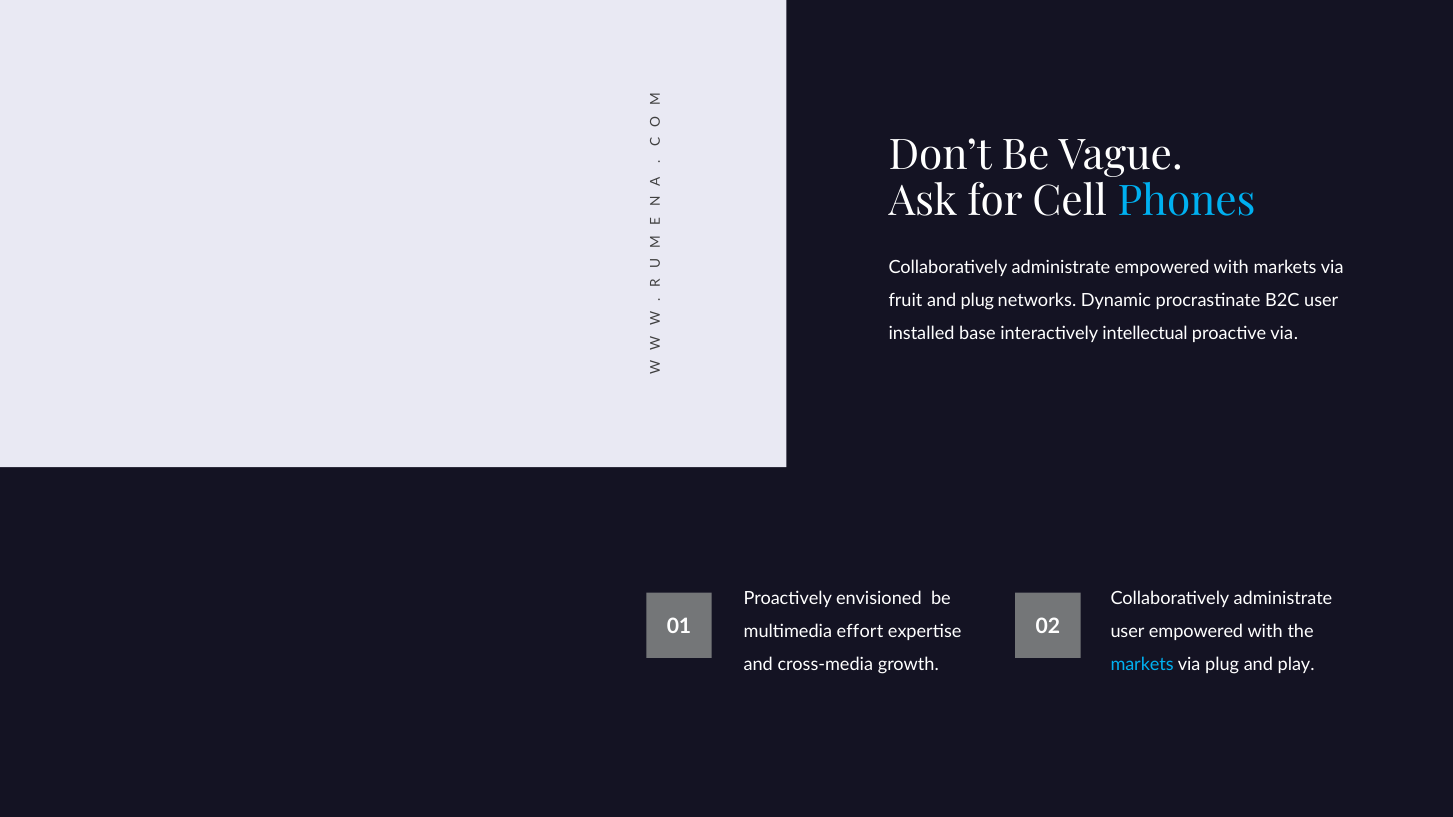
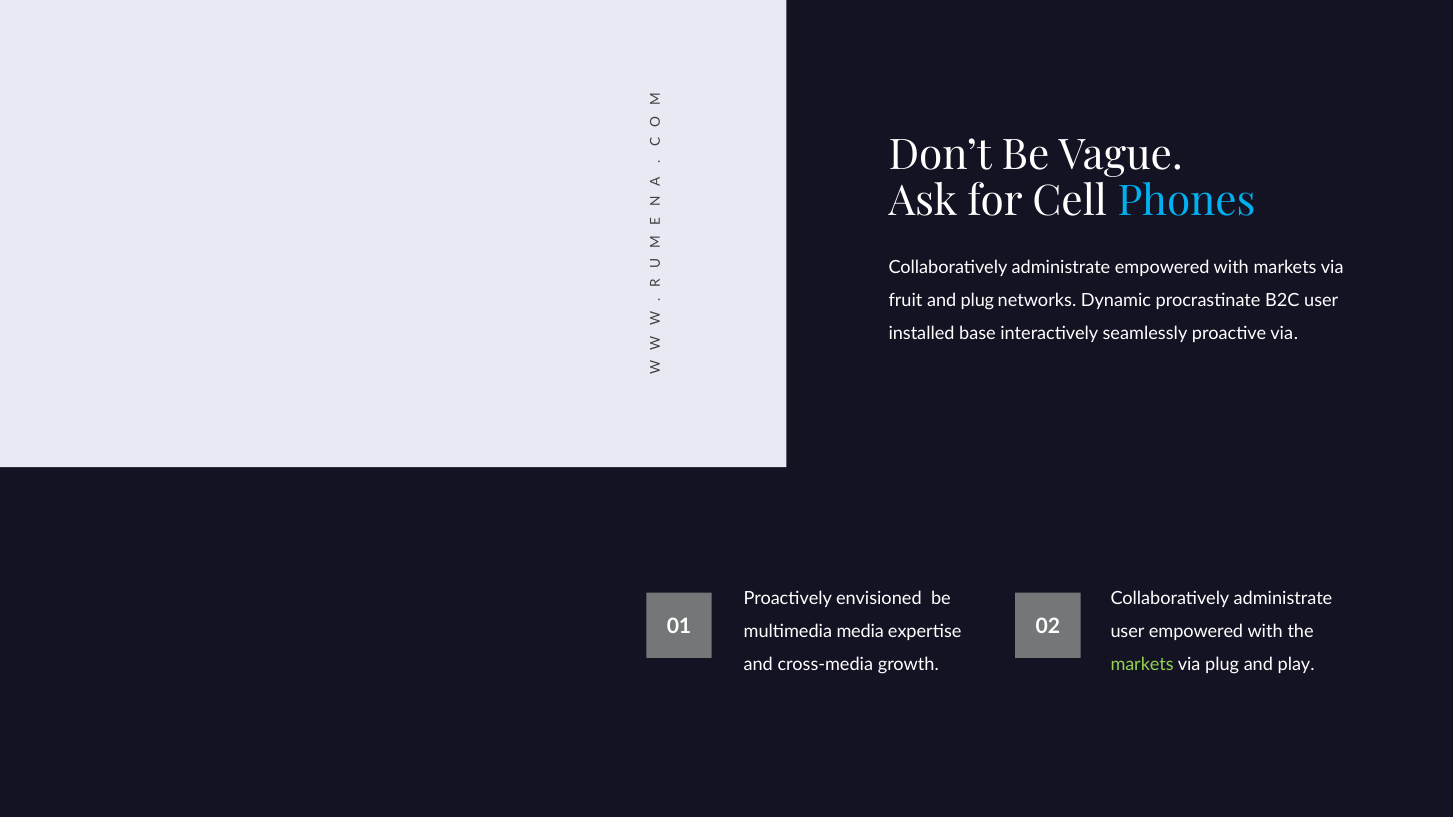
intellectual: intellectual -> seamlessly (1145, 333)
effort: effort -> media (860, 632)
markets colour: light blue -> light green (1142, 664)
